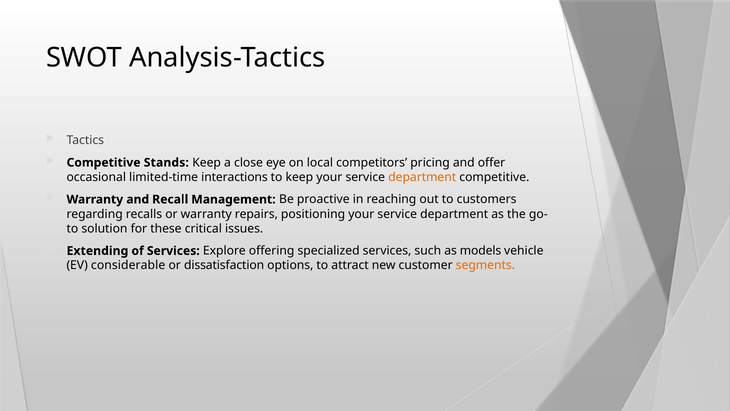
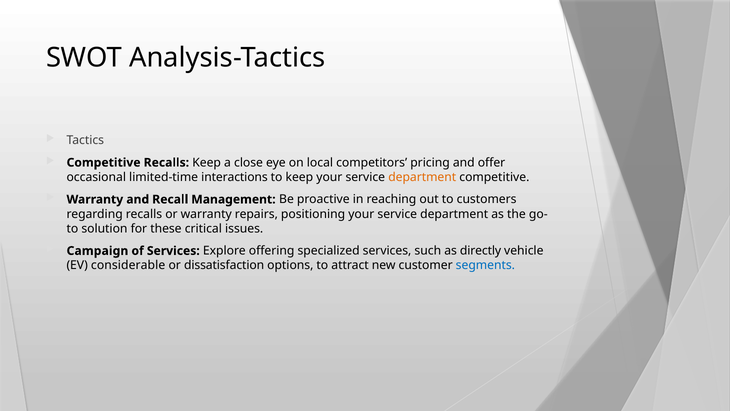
Competitive Stands: Stands -> Recalls (166, 162)
Extending: Extending -> Campaign (97, 251)
models: models -> directly (481, 251)
segments colour: orange -> blue (485, 265)
